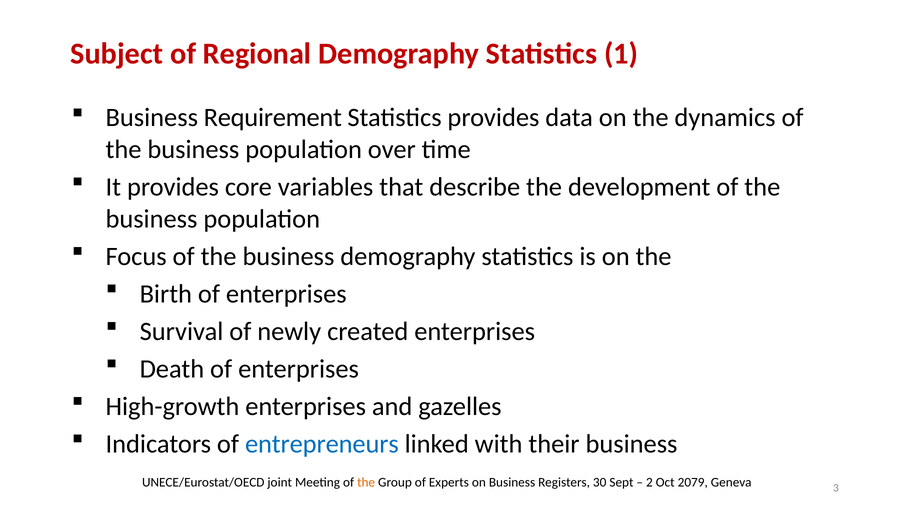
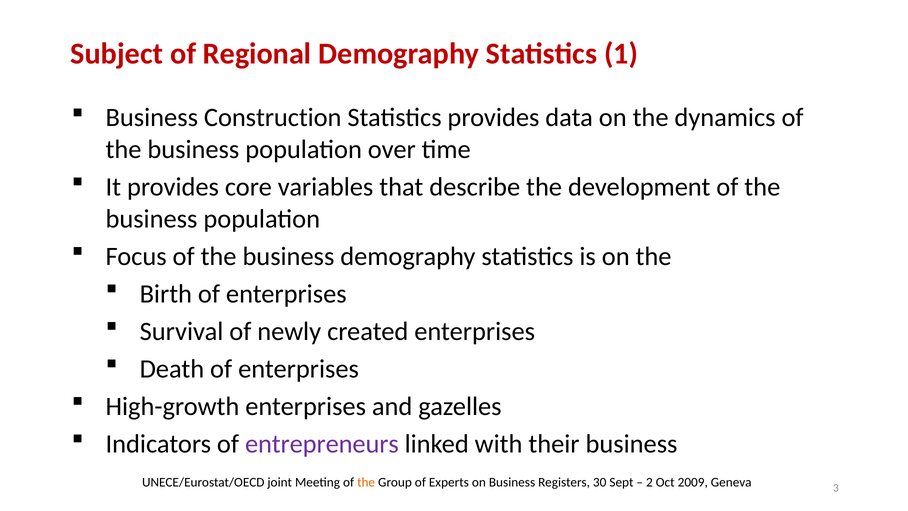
Requirement: Requirement -> Construction (273, 118)
entrepreneurs colour: blue -> purple (322, 444)
2079: 2079 -> 2009 (693, 482)
